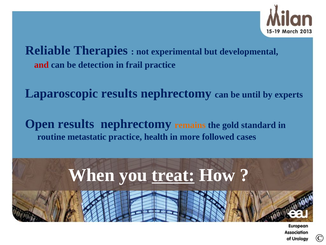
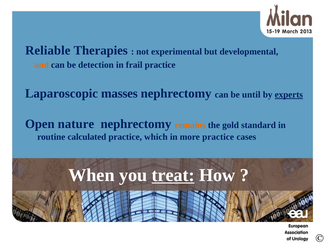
and colour: red -> orange (41, 65)
Laparoscopic results: results -> masses (119, 93)
experts underline: none -> present (289, 95)
Open results: results -> nature (76, 124)
metastatic: metastatic -> calculated (87, 137)
health: health -> which (156, 137)
more followed: followed -> practice (218, 137)
